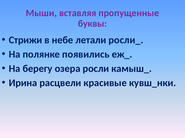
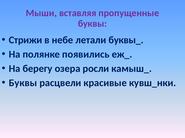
росли_: росли_ -> буквы_ (126, 40)
Ирина: Ирина -> Буквы (23, 83)
